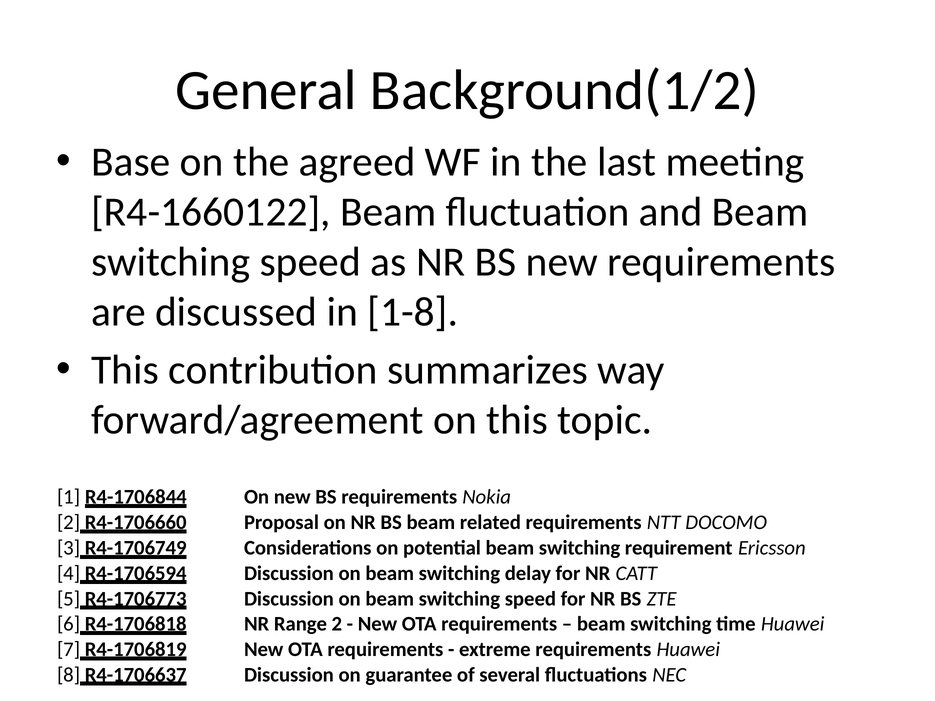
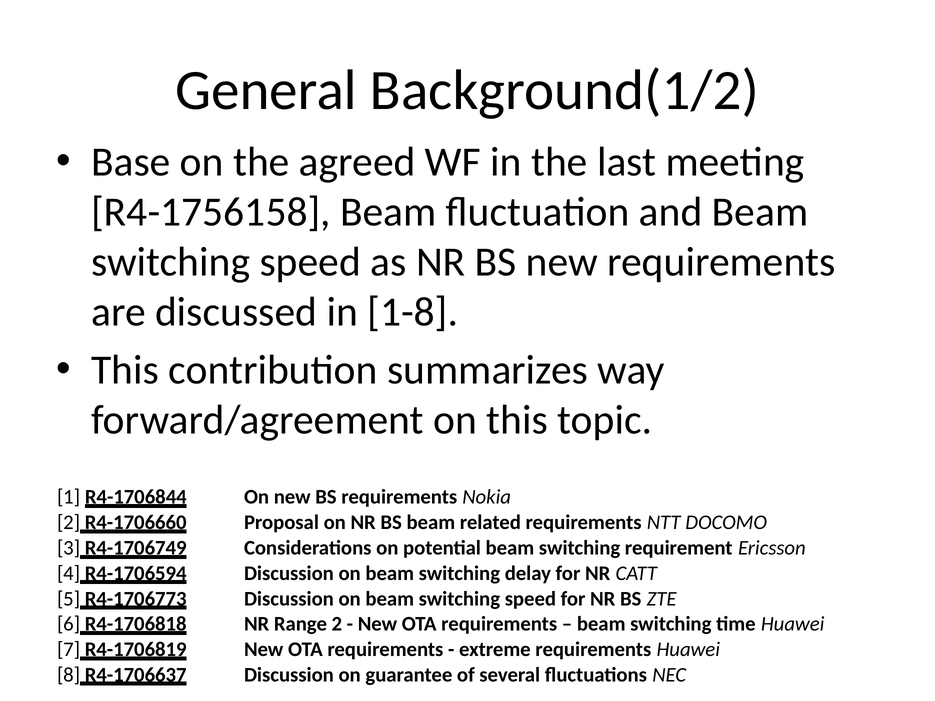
R4-1660122: R4-1660122 -> R4-1756158 (211, 212)
